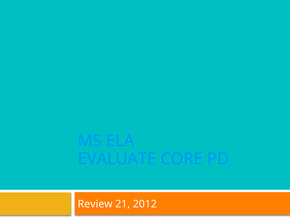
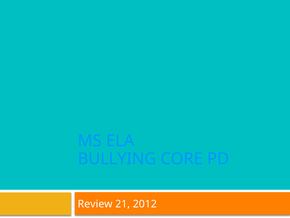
EVALUATE: EVALUATE -> BULLYING (117, 158)
